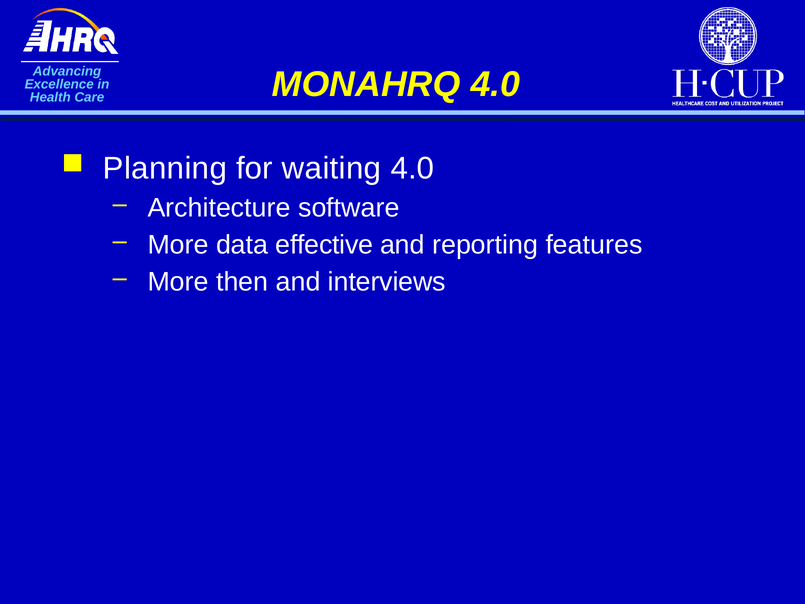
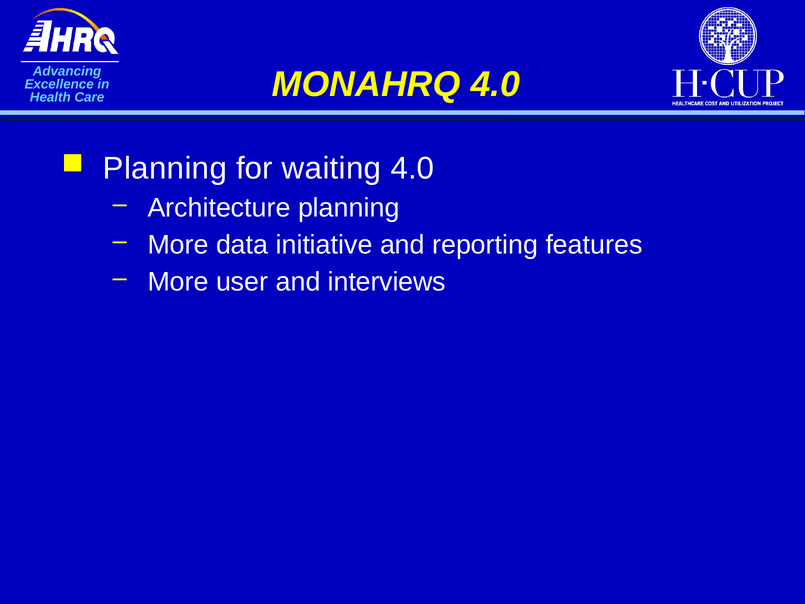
Architecture software: software -> planning (349, 208)
effective: effective -> initiative (324, 245)
then: then -> user (242, 282)
